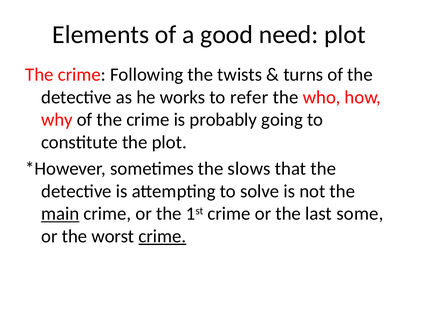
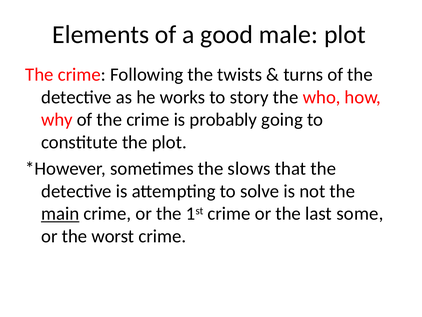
need: need -> male (288, 35)
refer: refer -> story (249, 97)
crime underline: present -> none (162, 236)
